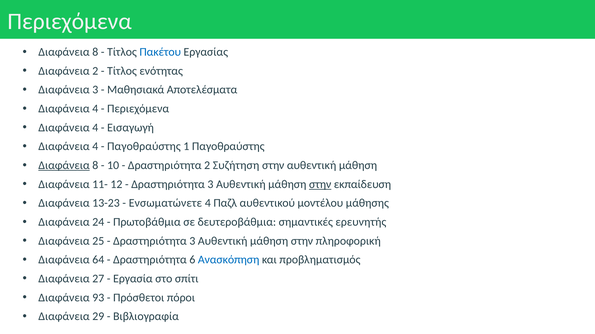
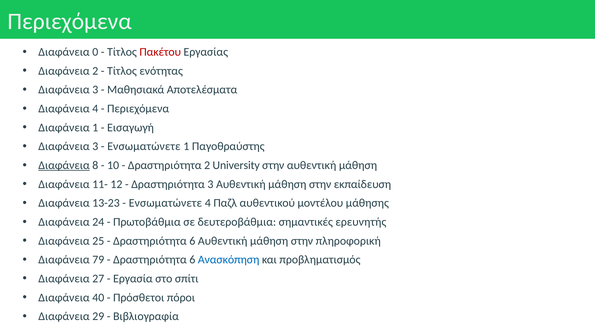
8: 8 -> 0 (95, 52)
Πακέτου colour: blue -> red (160, 52)
4: 4 -> 1 (95, 128)
4: 4 -> 3 (95, 147)
Παγοθραύστης: Παγοθραύστης -> Ενσωματώνετε (144, 147)
Συζήτηση: Συζήτηση -> University (236, 166)
στην underline: present -> none (320, 185)
3: 3 -> 6 (192, 241)
64: 64 -> 79 (98, 260)
93: 93 -> 40 (98, 298)
